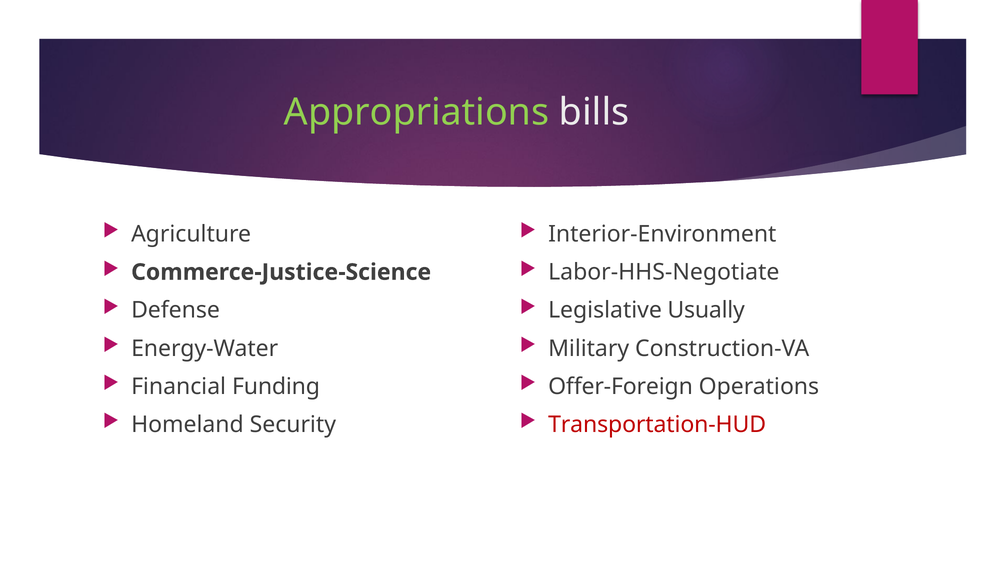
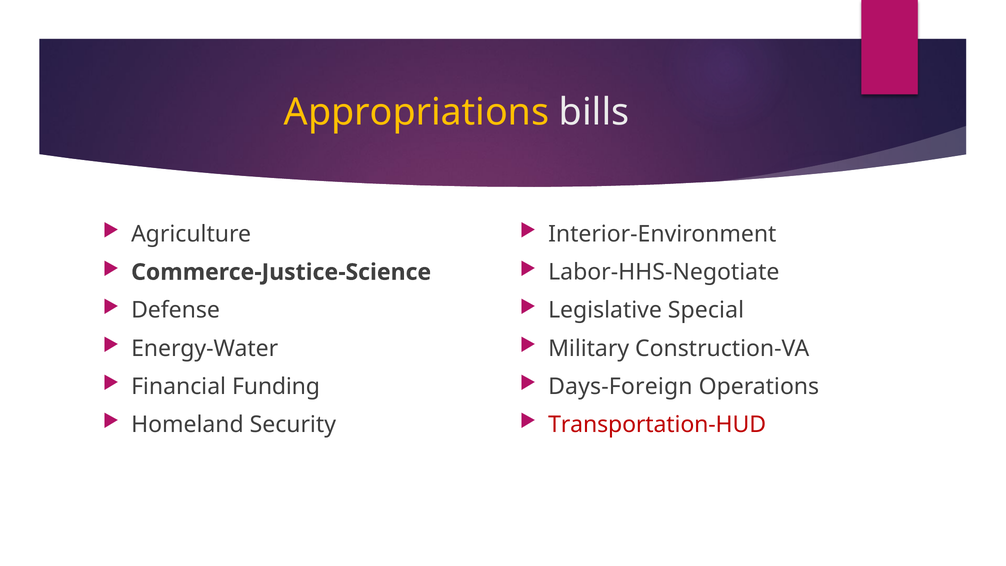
Appropriations colour: light green -> yellow (417, 112)
Usually: Usually -> Special (706, 310)
Offer-Foreign: Offer-Foreign -> Days-Foreign (620, 386)
